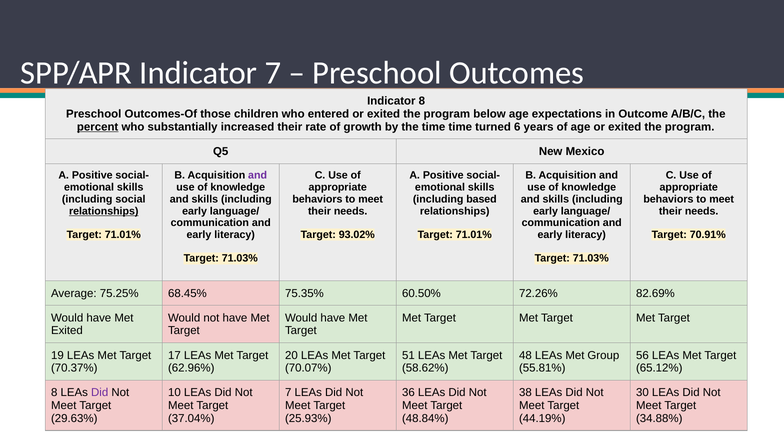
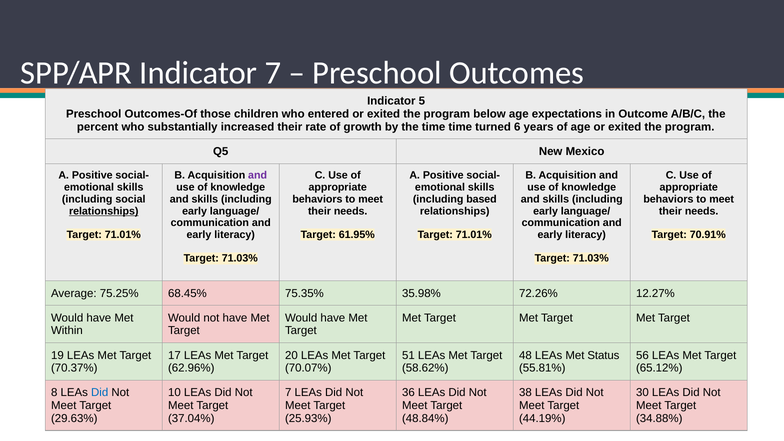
Indicator 8: 8 -> 5 (422, 101)
percent underline: present -> none (98, 127)
93.02%: 93.02% -> 61.95% (357, 235)
60.50%: 60.50% -> 35.98% (421, 293)
82.69%: 82.69% -> 12.27% (655, 293)
Exited: Exited -> Within (67, 331)
Group: Group -> Status (603, 355)
Did colour: purple -> blue (100, 393)
